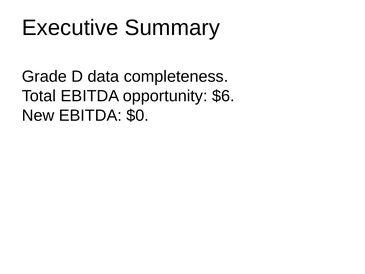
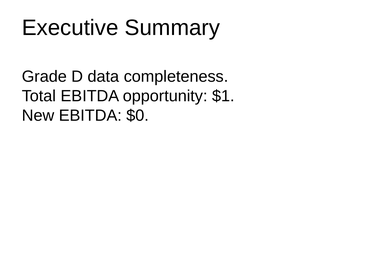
$6: $6 -> $1 (223, 96)
